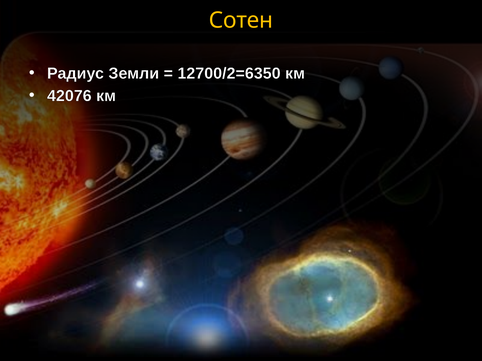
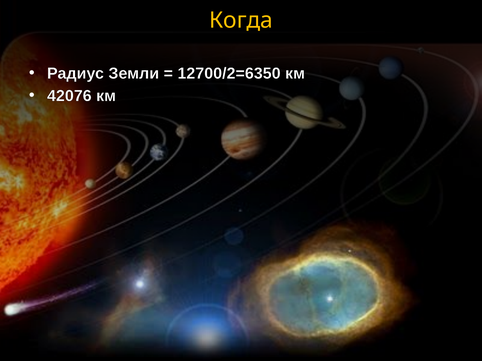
Сотен: Сотен -> Когда (241, 20)
